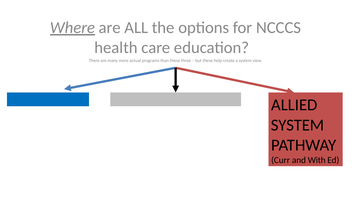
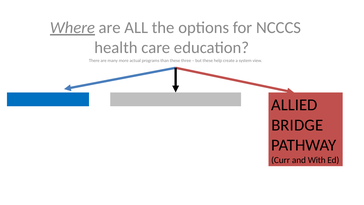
SYSTEM: SYSTEM -> BRIDGE (297, 125)
